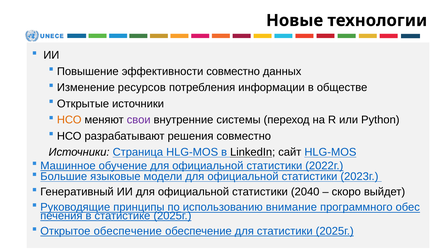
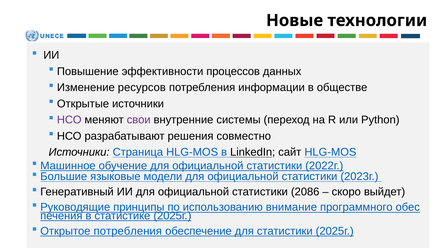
эффективности совместно: совместно -> процессов (233, 71)
НСО colour: orange -> purple (69, 120)
2040: 2040 -> 2086 (305, 191)
Открытое обеспечение: обеспечение -> потребления (128, 231)
